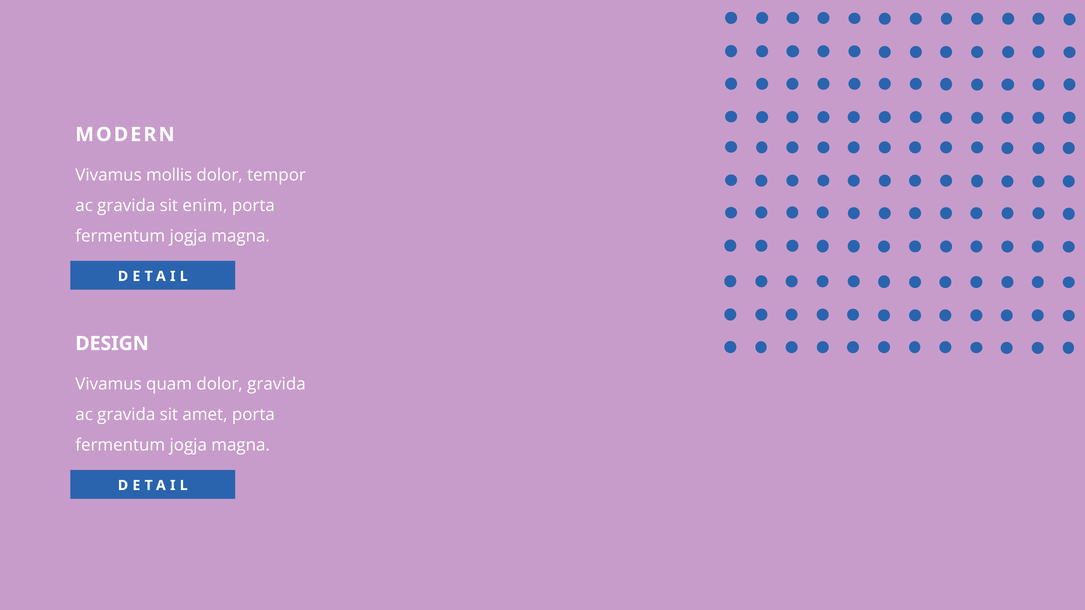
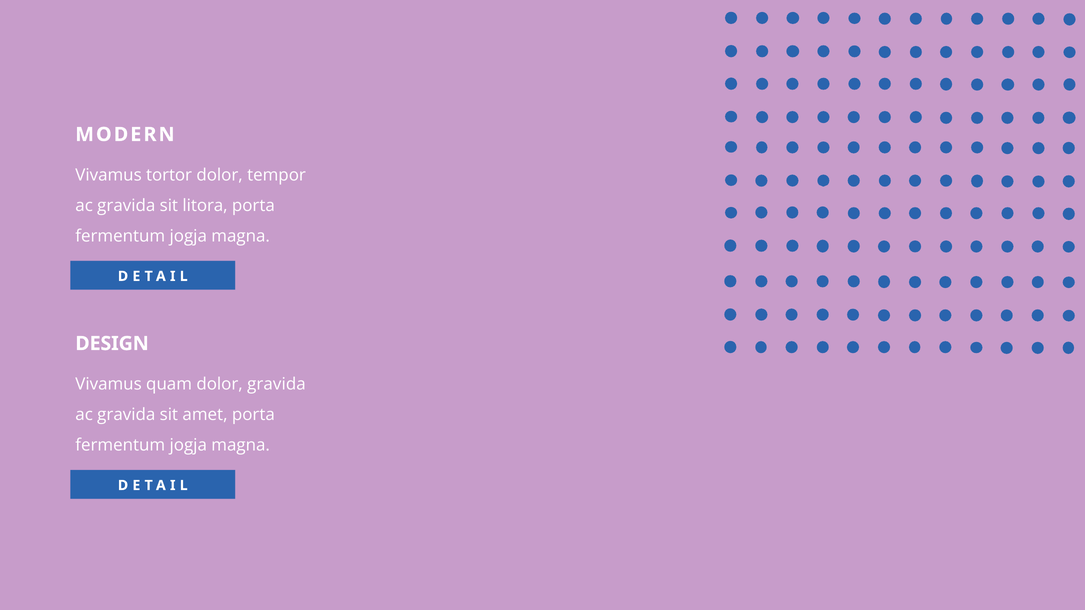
mollis: mollis -> tortor (169, 175)
enim: enim -> litora (205, 206)
